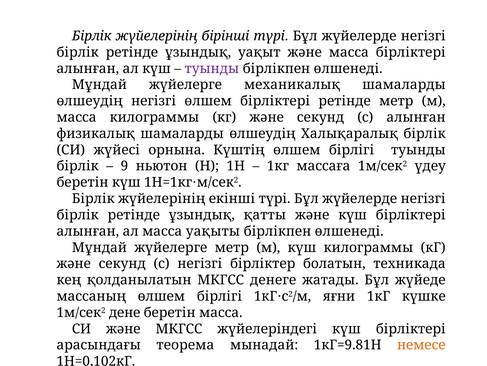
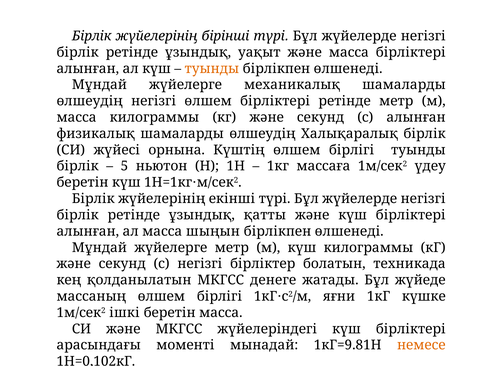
туынды colour: purple -> orange (212, 68)
9: 9 -> 5 (124, 166)
уақыты: уақыты -> шыңын (213, 231)
дене: дене -> ішкі (124, 312)
теорема: теорема -> моменті (185, 344)
